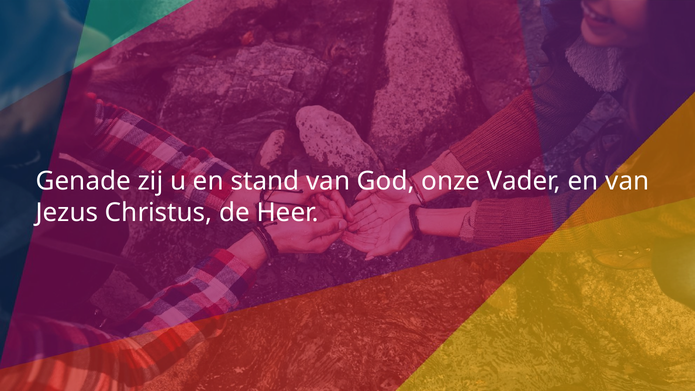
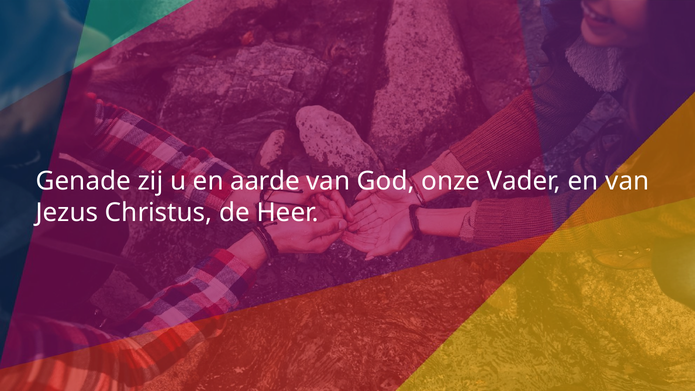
stand: stand -> aarde (265, 181)
